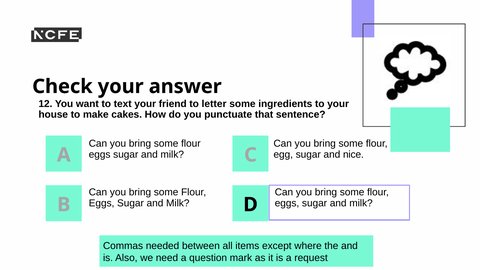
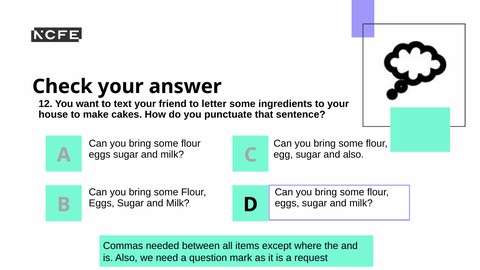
and nice: nice -> also (353, 154)
